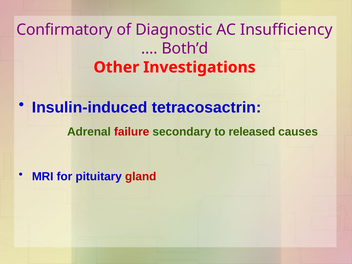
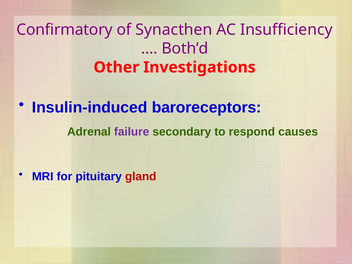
Diagnostic: Diagnostic -> Synacthen (174, 30)
tetracosactrin: tetracosactrin -> baroreceptors (207, 107)
failure colour: red -> purple (132, 132)
released: released -> respond (252, 132)
